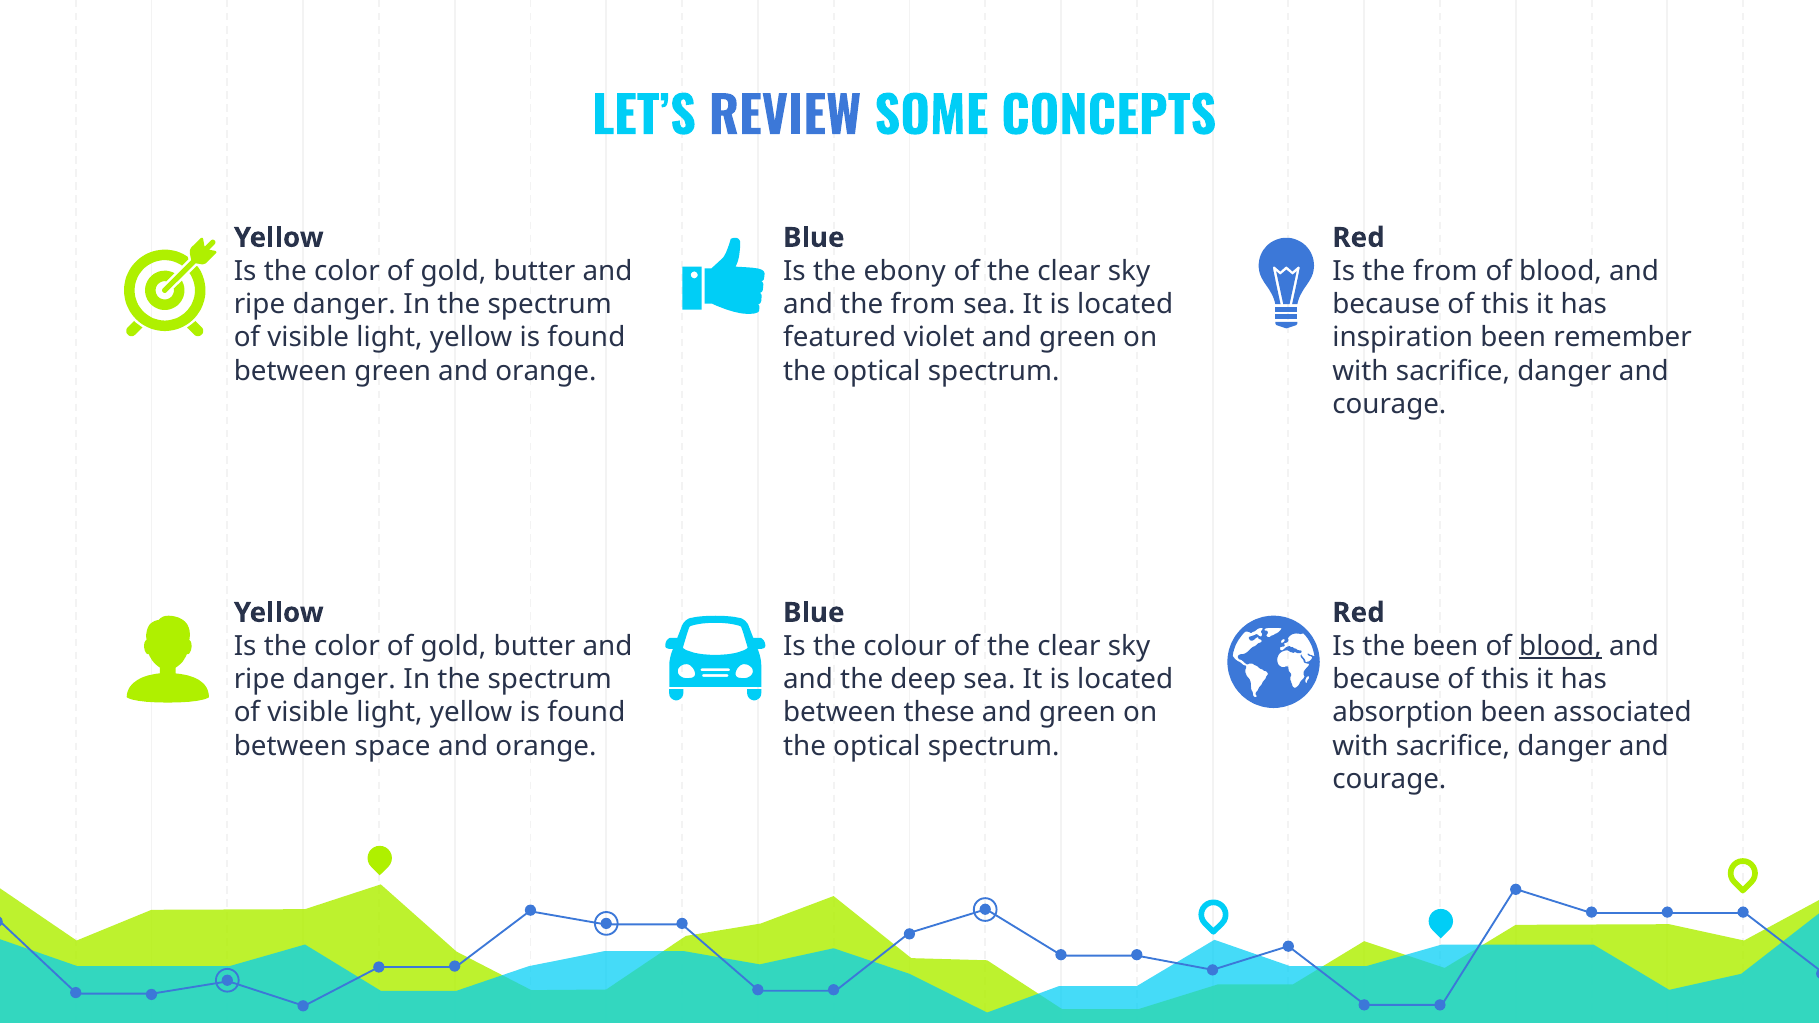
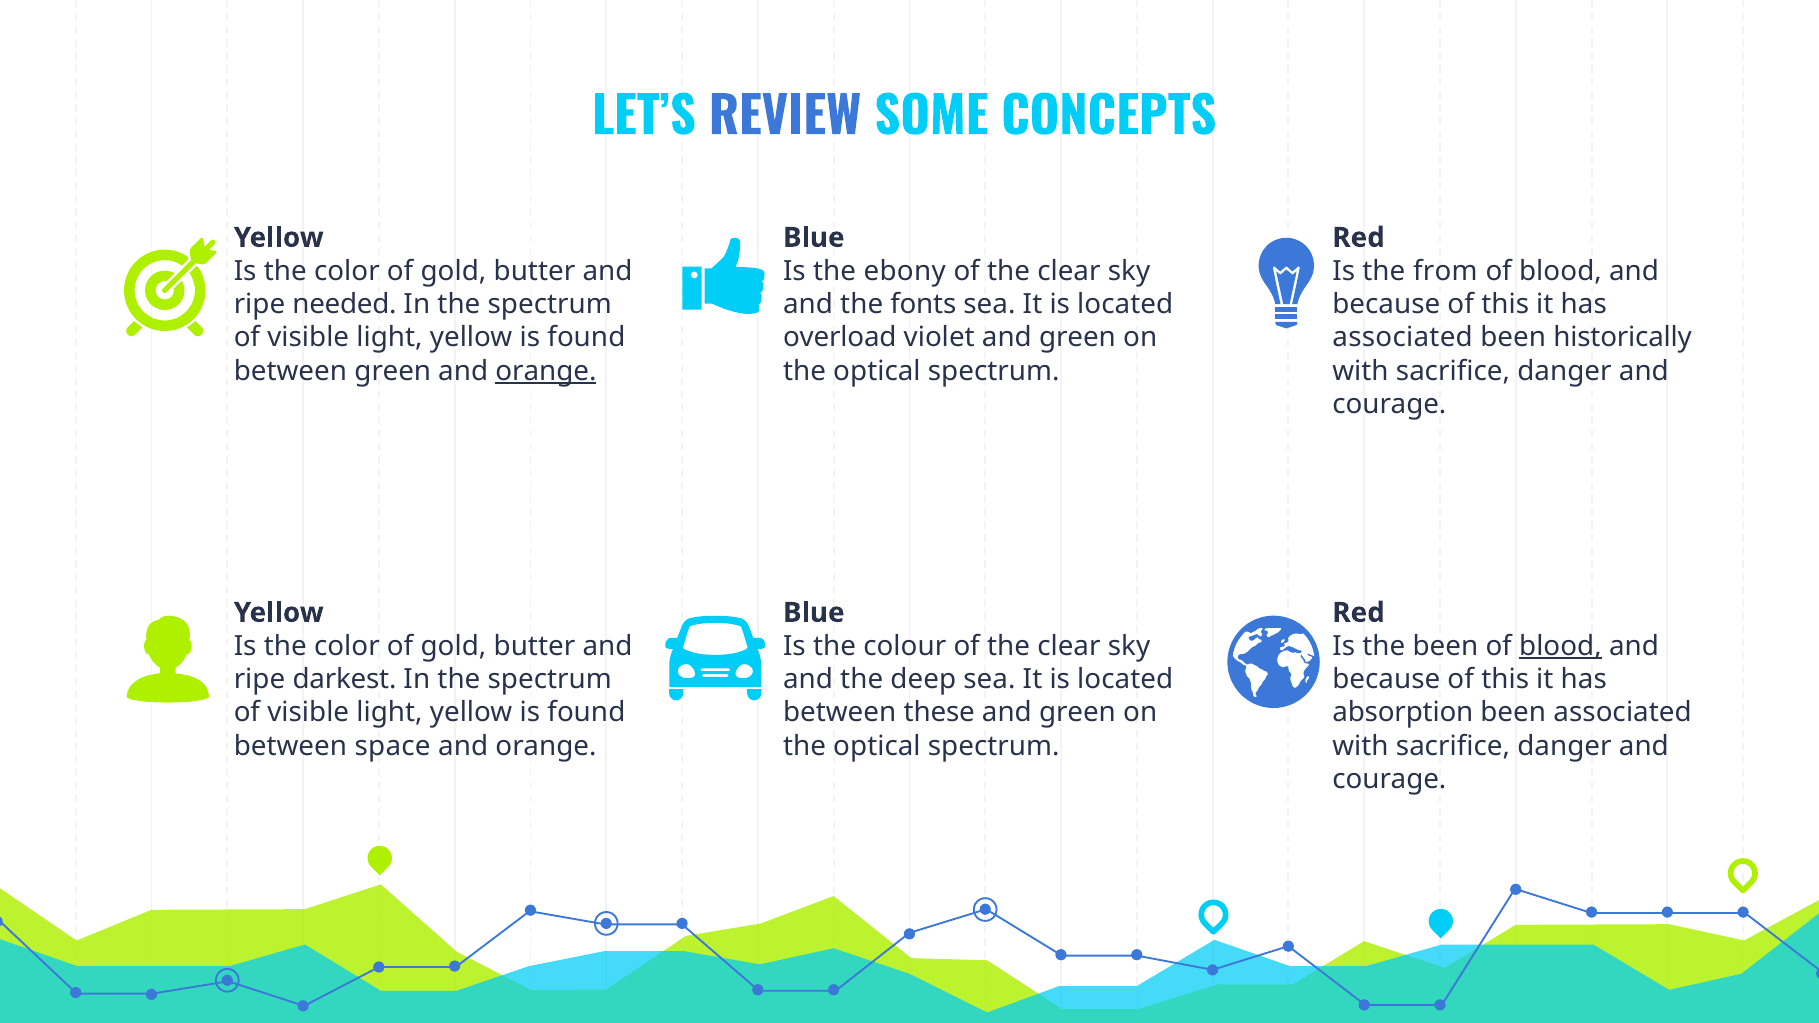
danger: danger -> needed (345, 304)
and the from: from -> fonts (923, 304)
featured: featured -> overload (840, 338)
inspiration: inspiration -> associated (1403, 338)
remember: remember -> historically (1623, 338)
orange underline: none -> present (546, 371)
danger: danger -> darkest (344, 680)
